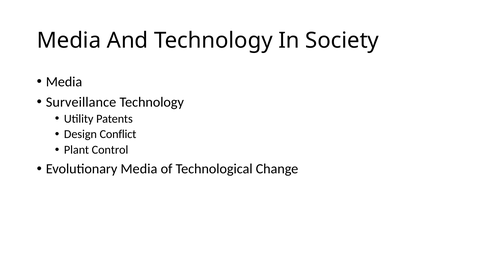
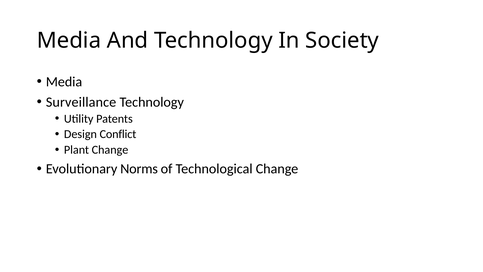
Plant Control: Control -> Change (110, 150)
Evolutionary Media: Media -> Norms (139, 169)
